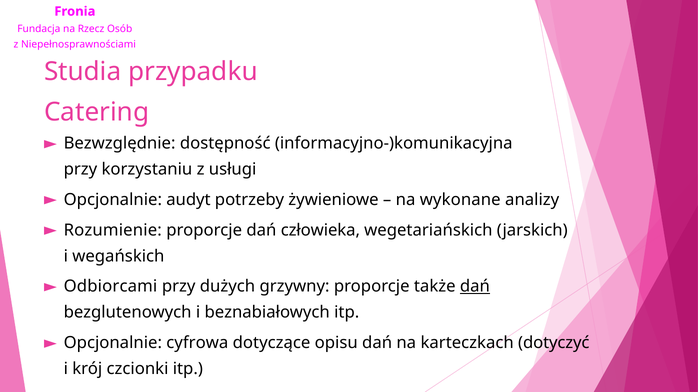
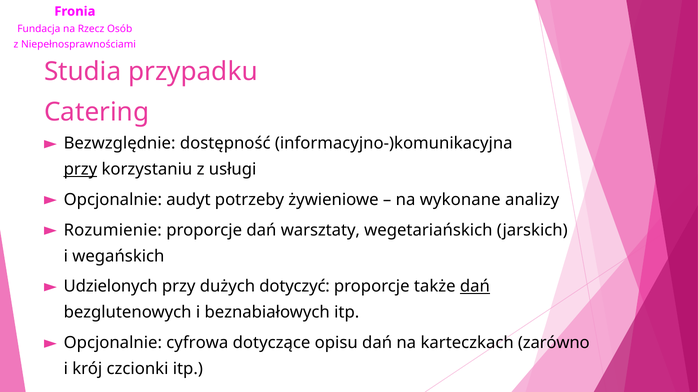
przy underline: none -> present (80, 170)
człowieka: człowieka -> warsztaty (320, 230)
Odbiorcami: Odbiorcami -> Udzielonych (111, 287)
grzywny: grzywny -> dotyczyć (295, 287)
dotyczyć: dotyczyć -> zarówno (554, 343)
